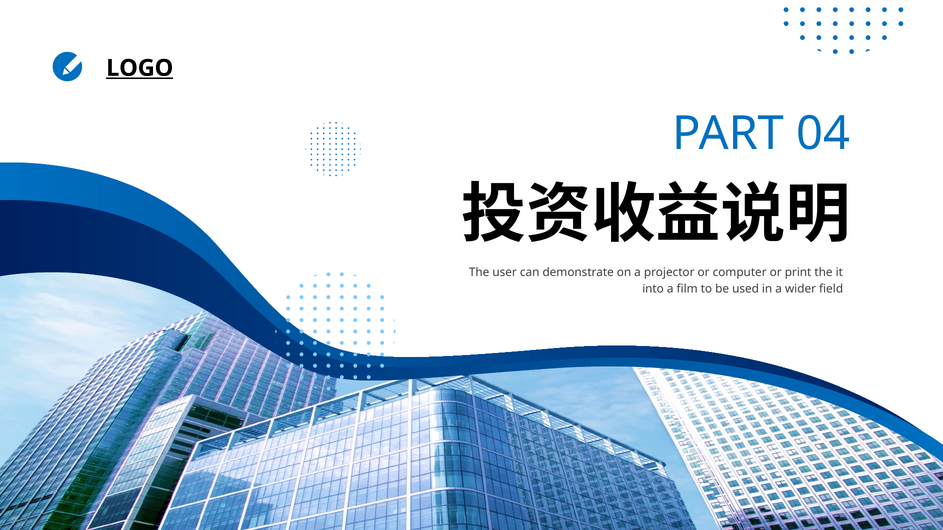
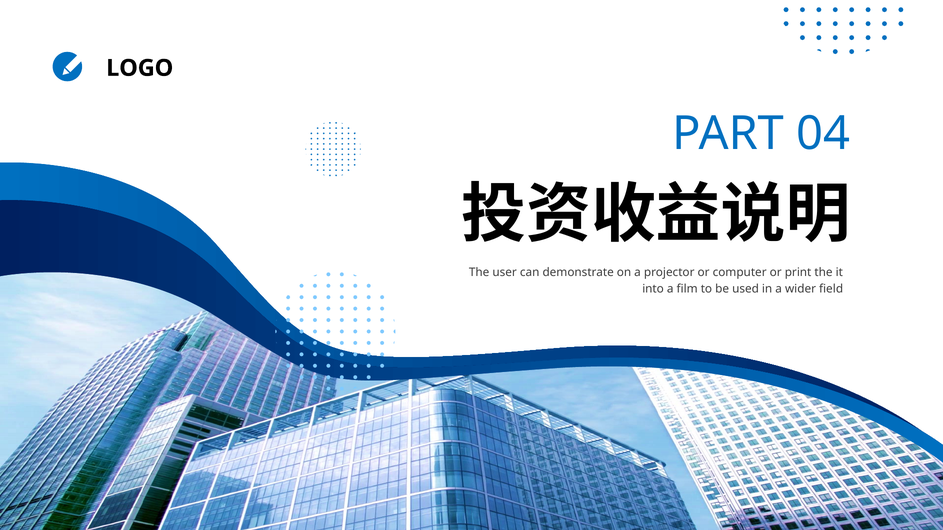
LOGO underline: present -> none (140, 68)
